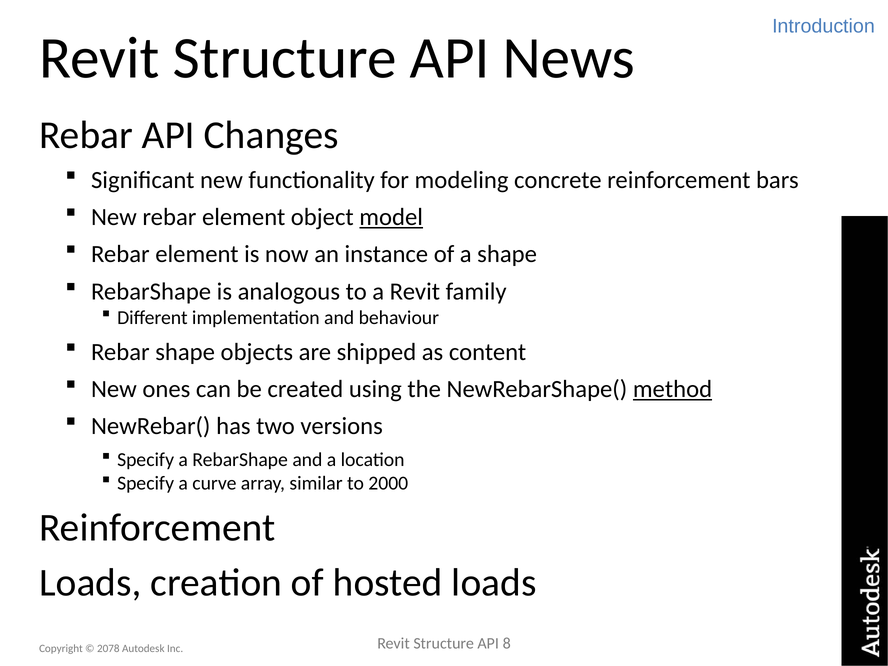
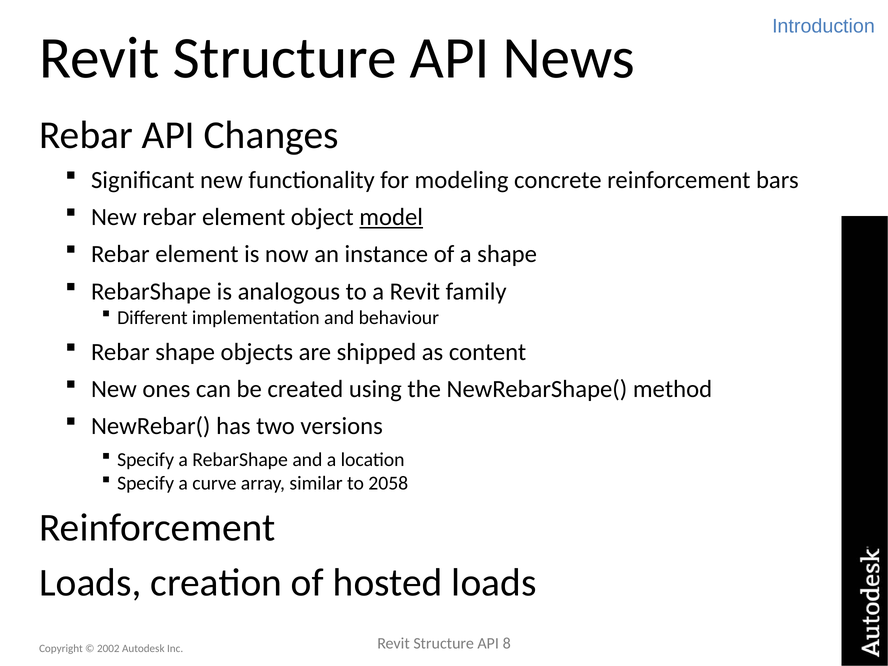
method underline: present -> none (673, 389)
2000: 2000 -> 2058 (388, 483)
2078: 2078 -> 2002 (108, 648)
